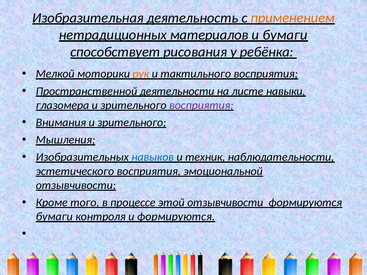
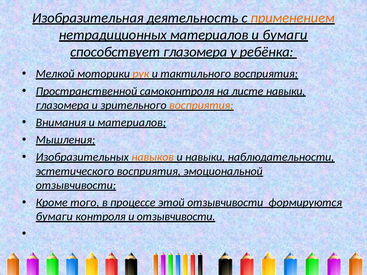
способствует рисования: рисования -> глазомера (195, 52)
деятельности: деятельности -> самоконтроля (177, 91)
восприятия colour: purple -> orange (201, 105)
Внимания и зрительного: зрительного -> материалов (132, 123)
навыков colour: blue -> orange (153, 157)
и техник: техник -> навыки (205, 157)
и формируются: формируются -> отзывчивости (176, 217)
